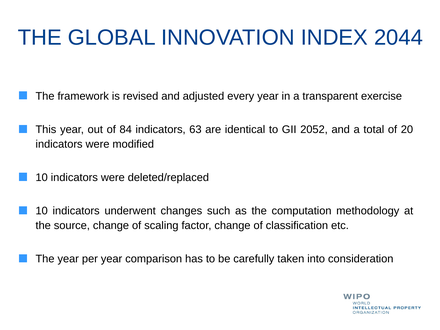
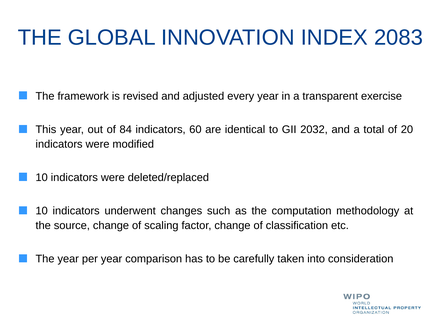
2044: 2044 -> 2083 (398, 37)
63: 63 -> 60 (195, 130)
2052: 2052 -> 2032 (314, 130)
